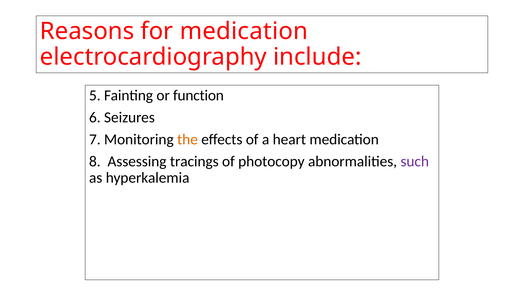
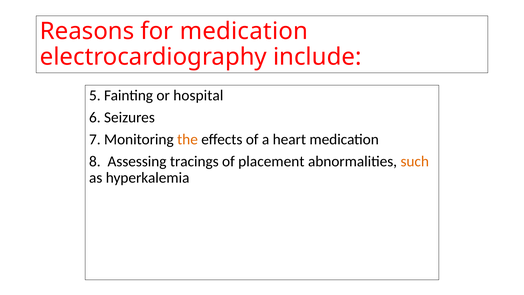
function: function -> hospital (198, 95)
photocopy: photocopy -> placement (271, 161)
such colour: purple -> orange (415, 161)
